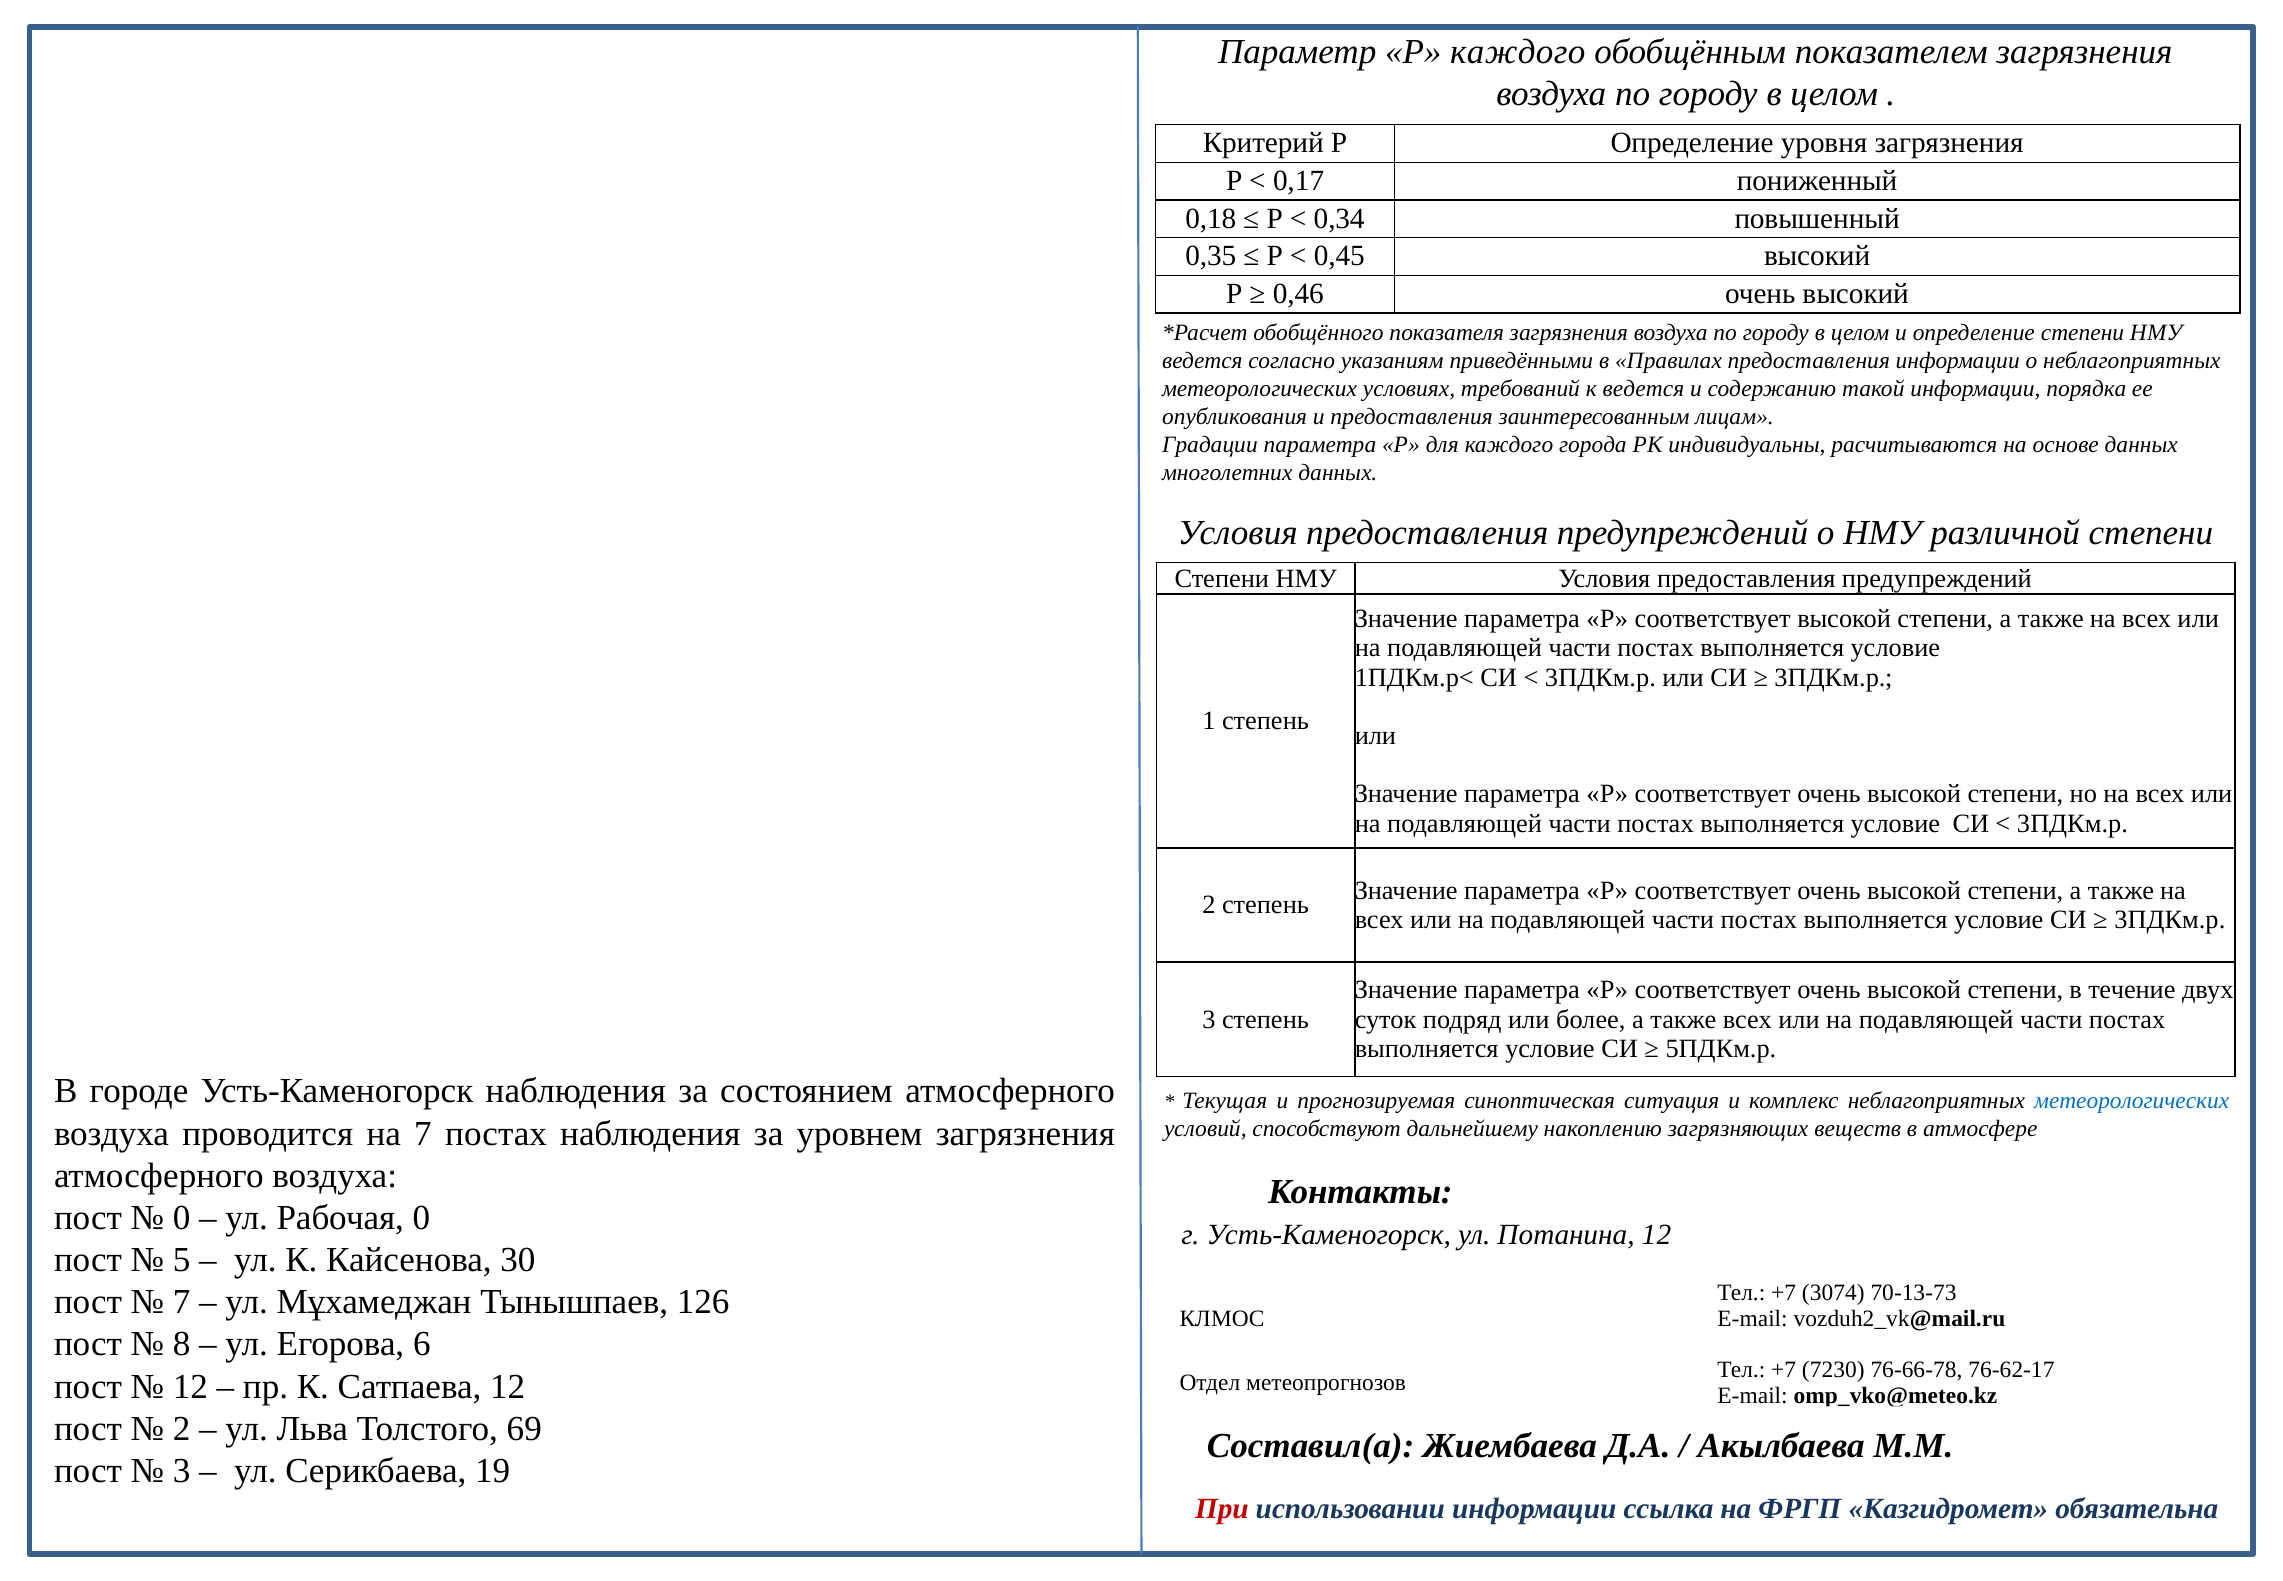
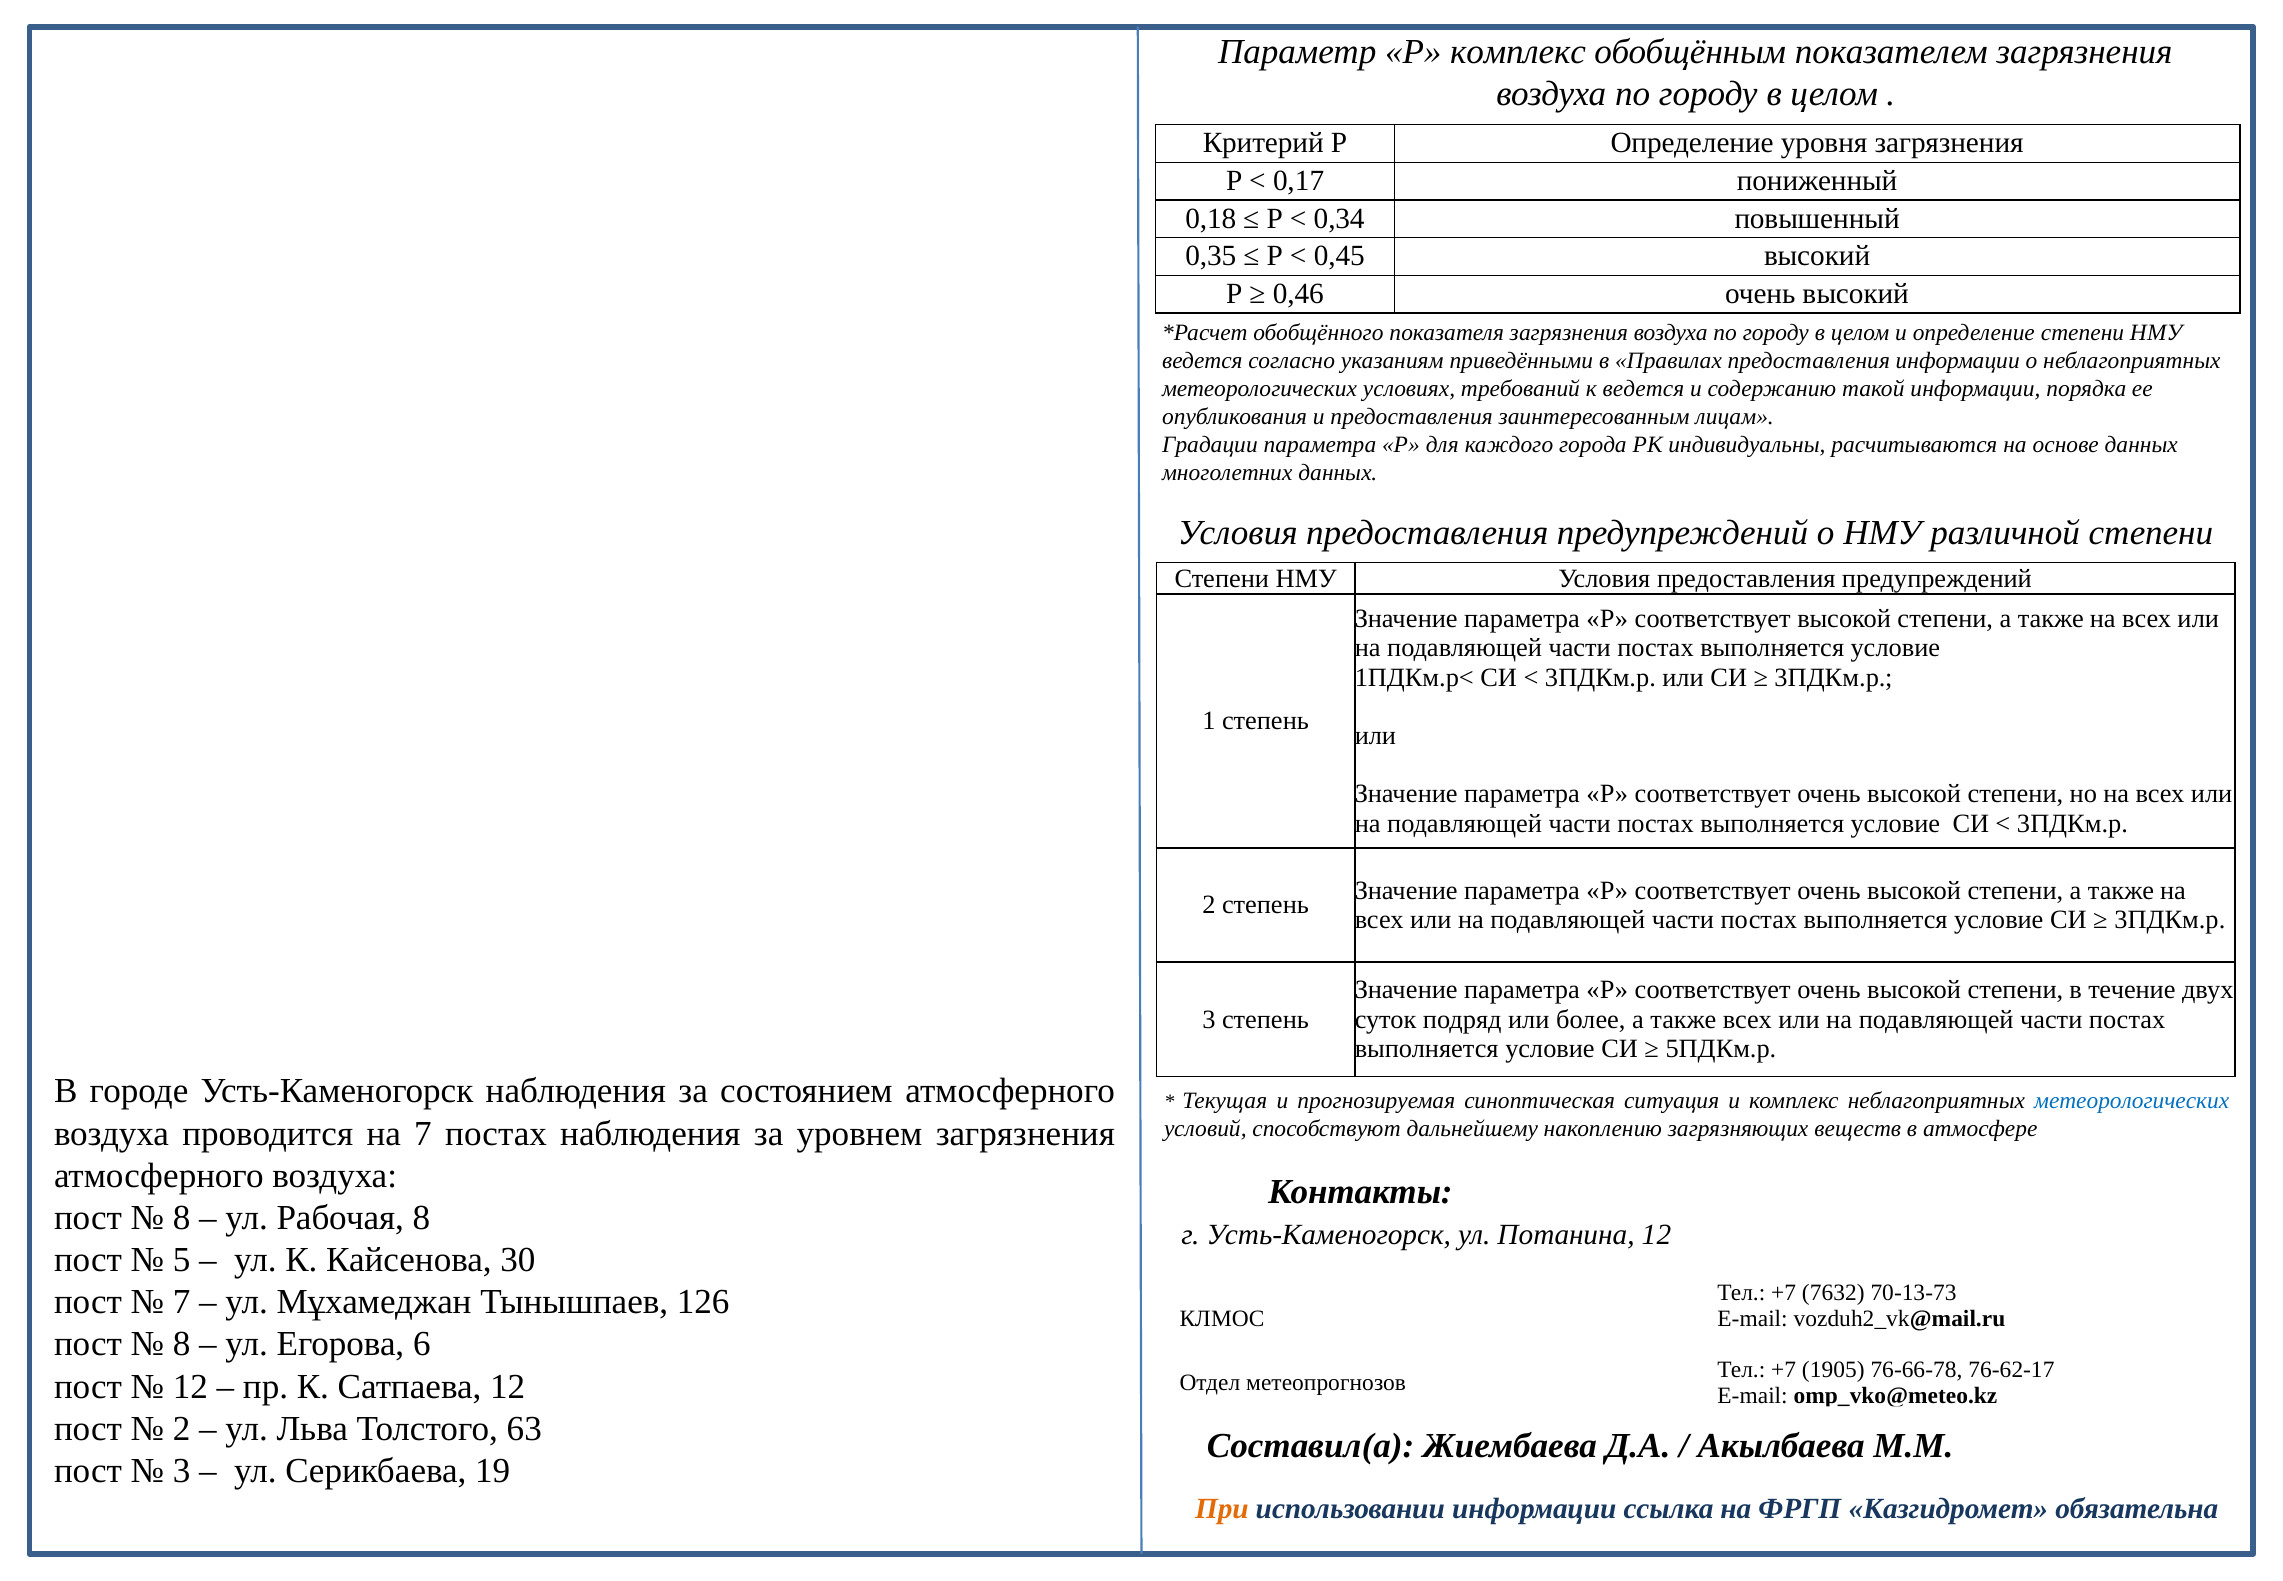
Р каждого: каждого -> комплекс (1518, 52)
0: 0 -> 8 (182, 1217)
Рабочая 0: 0 -> 8 (422, 1217)
3074: 3074 -> 7632 (1833, 1292)
7230: 7230 -> 1905 (1833, 1370)
69: 69 -> 63 (524, 1428)
При colour: red -> orange (1222, 1508)
